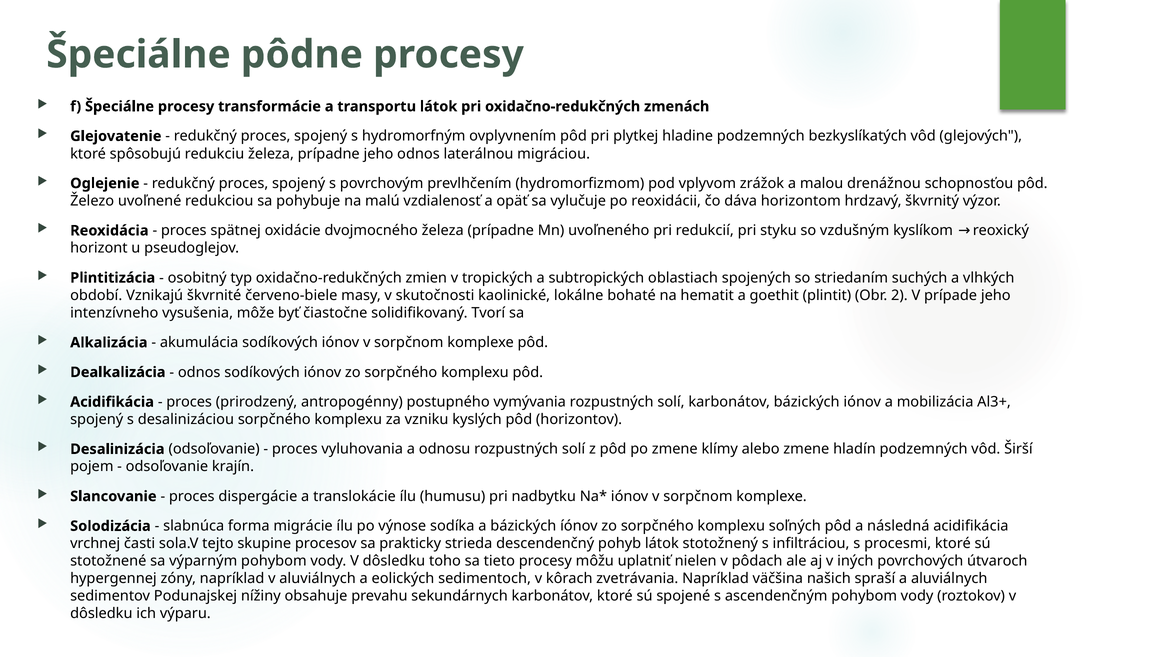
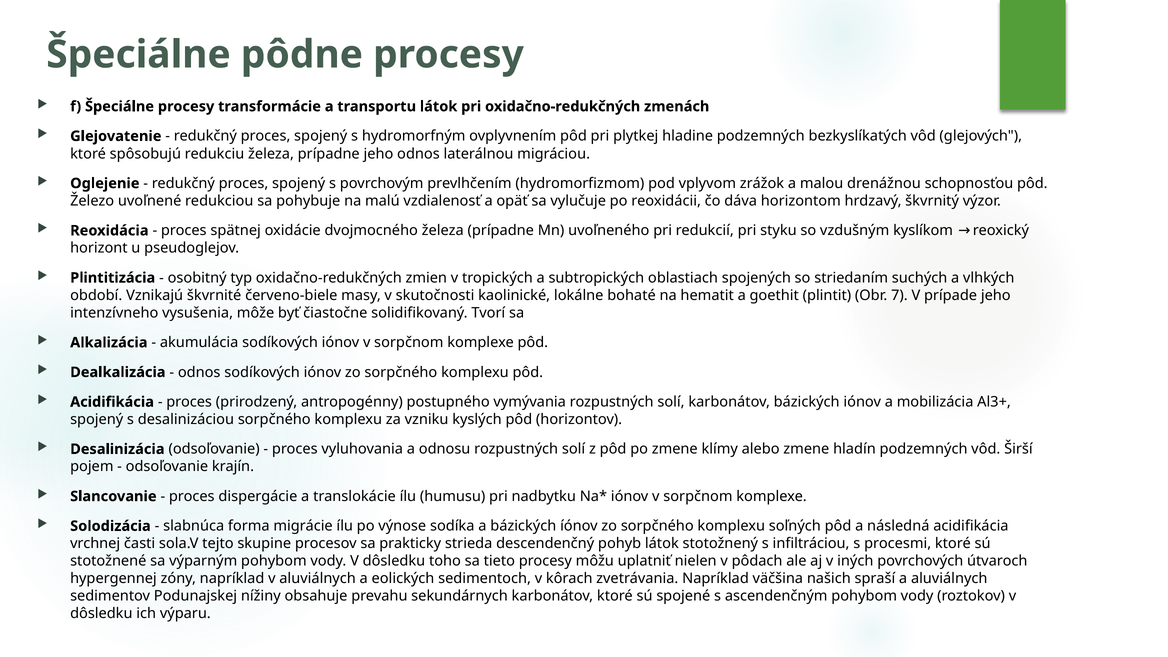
2: 2 -> 7 (899, 295)
